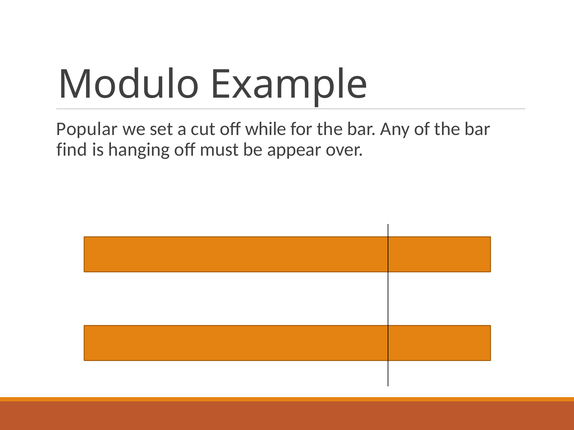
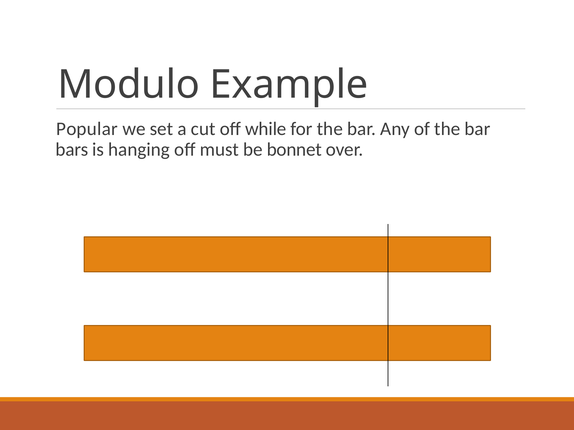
find: find -> bars (72, 150)
appear: appear -> bonnet (294, 150)
